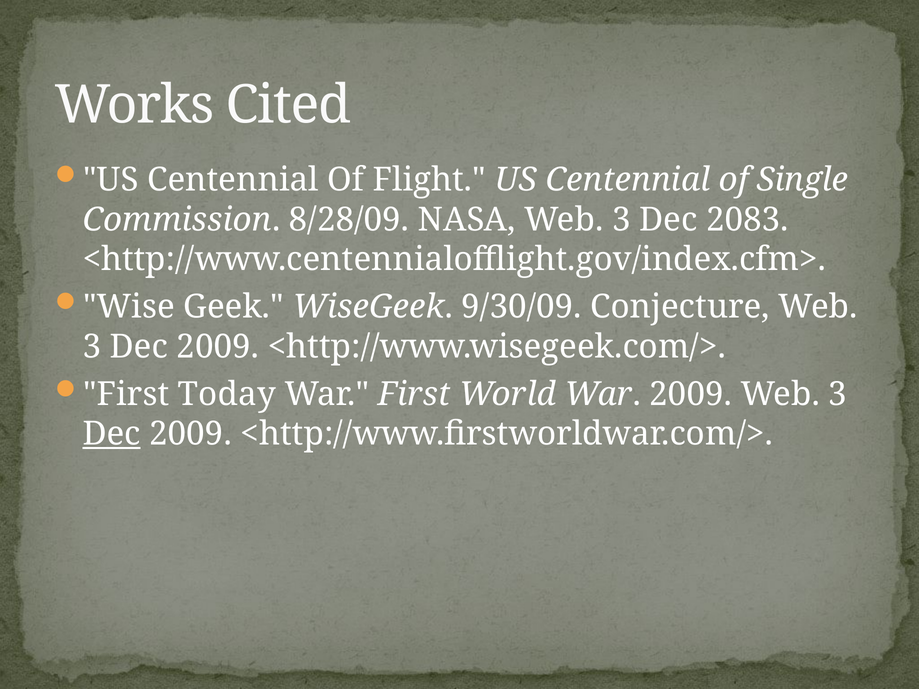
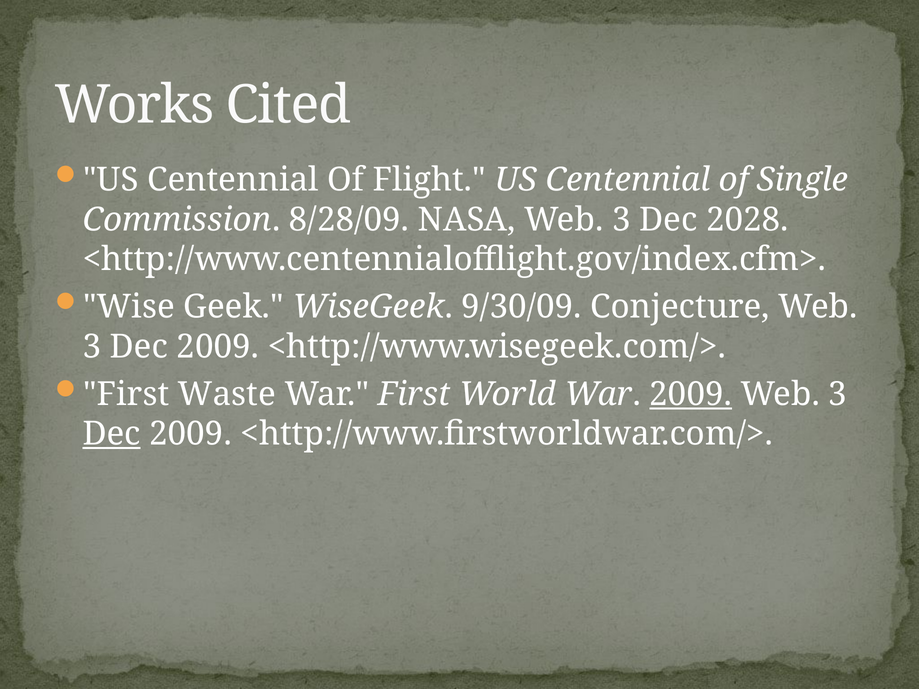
2083: 2083 -> 2028 (747, 220)
Today: Today -> Waste (227, 394)
2009 underline: none -> present (691, 394)
